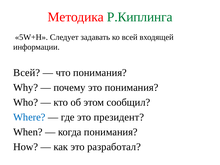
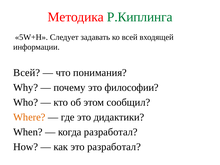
это понимания: понимания -> философии (132, 87)
Where colour: blue -> orange (29, 117)
президент: президент -> дидактики (119, 117)
когда понимания: понимания -> разработал (111, 132)
